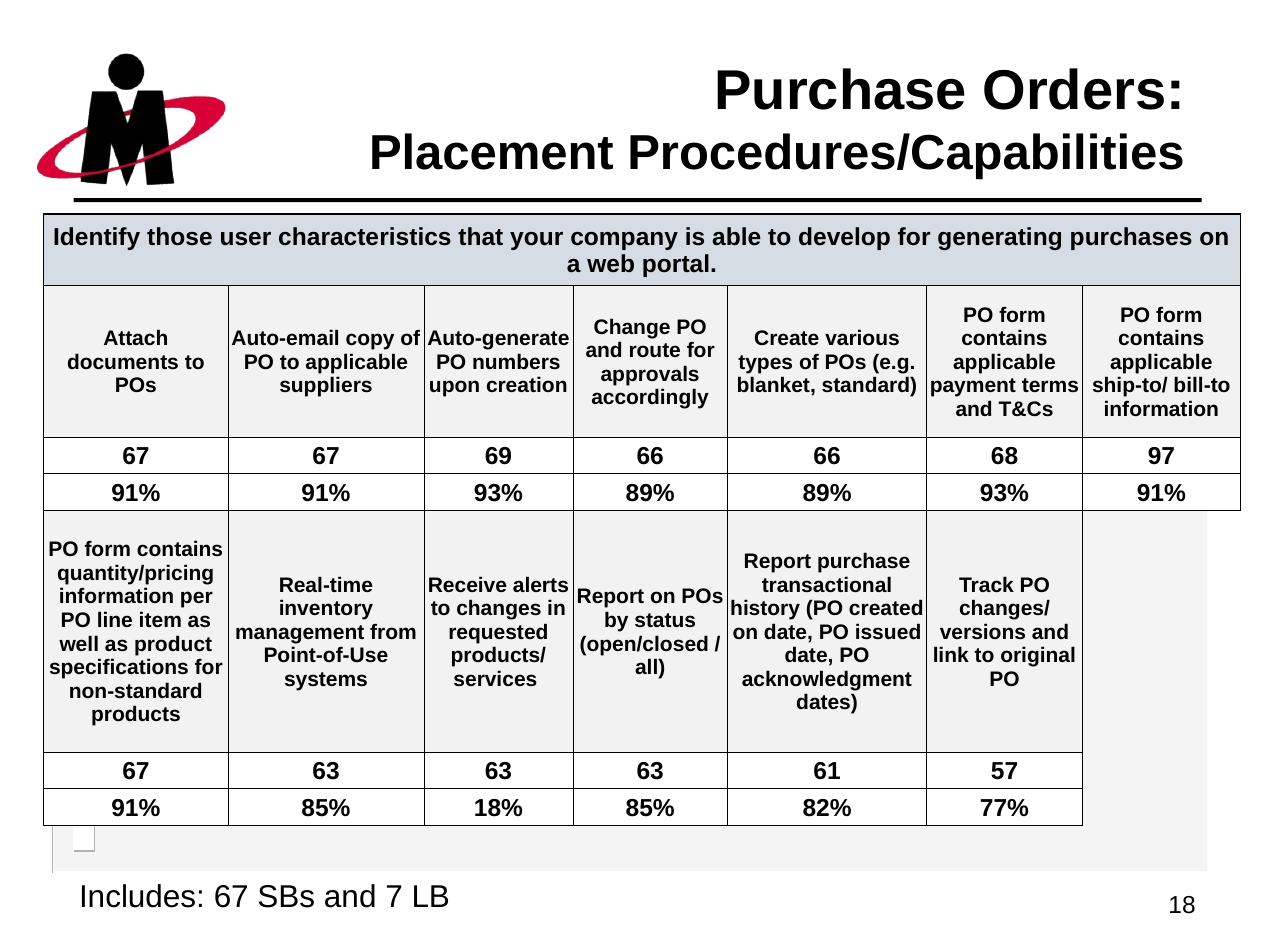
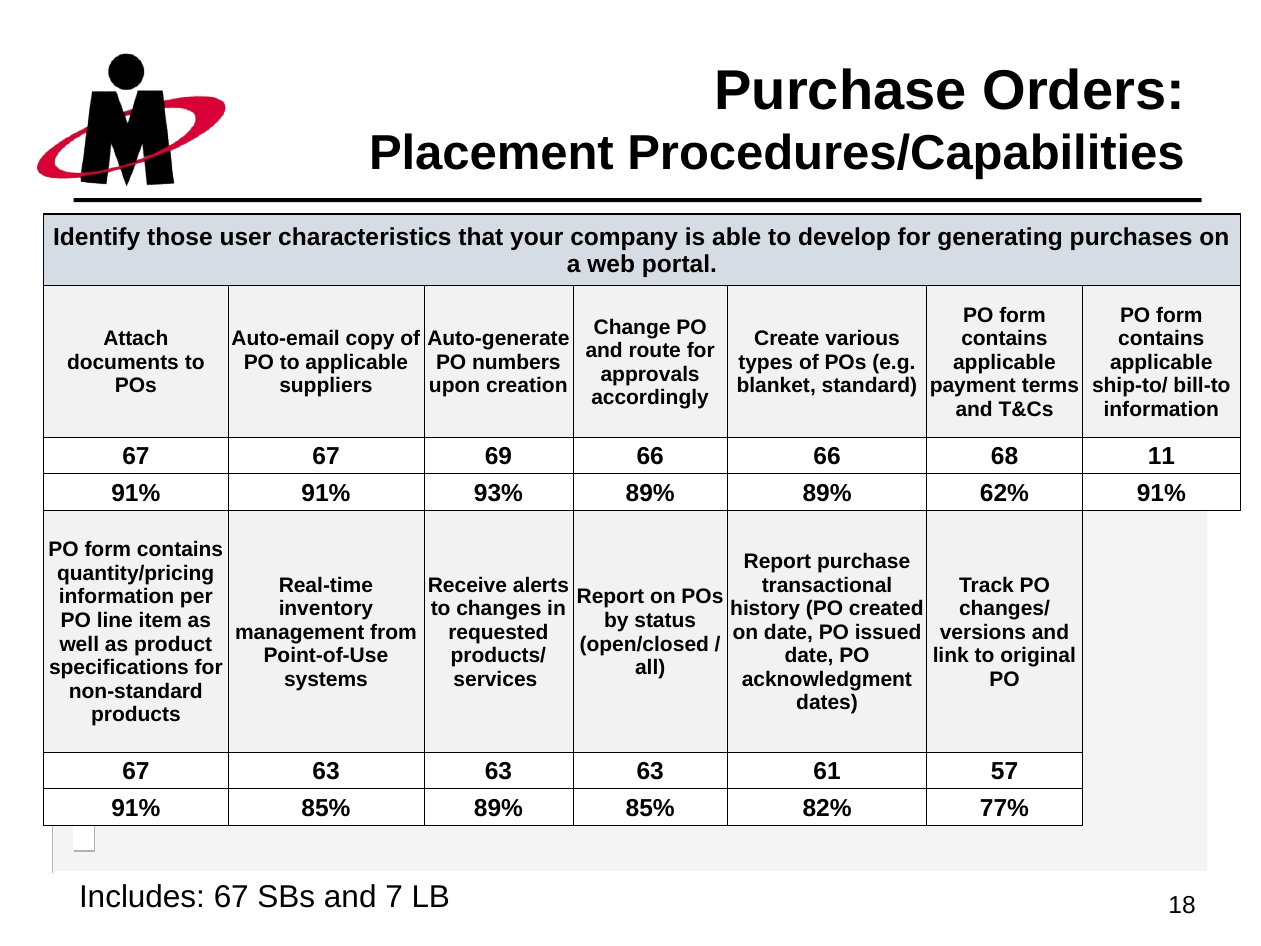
97: 97 -> 11 (1161, 456)
89% 93%: 93% -> 62% (1004, 493)
85% 18%: 18% -> 89% (498, 808)
